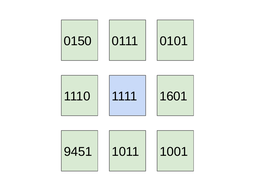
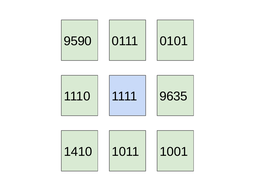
0150: 0150 -> 9590 (78, 41)
1601: 1601 -> 9635 (173, 97)
9451: 9451 -> 1410 (78, 152)
